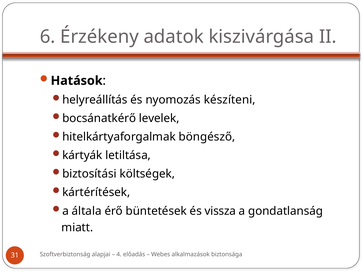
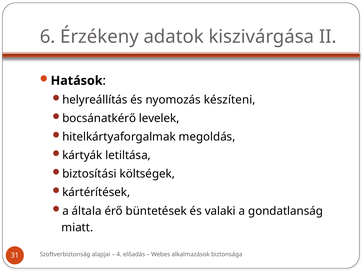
böngésző: böngésző -> megoldás (207, 137)
vissza: vissza -> valaki (220, 211)
